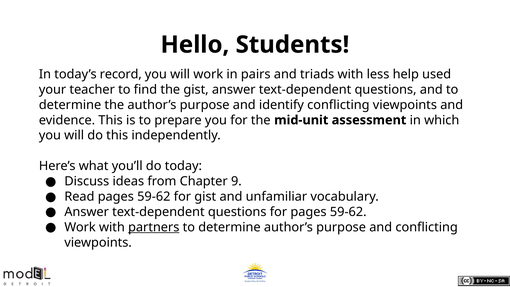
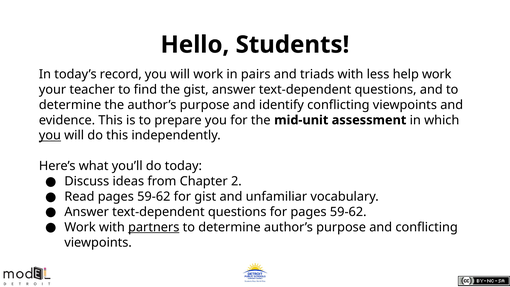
help used: used -> work (437, 74)
you underline: none -> present (50, 135)
9: 9 -> 2 (236, 181)
